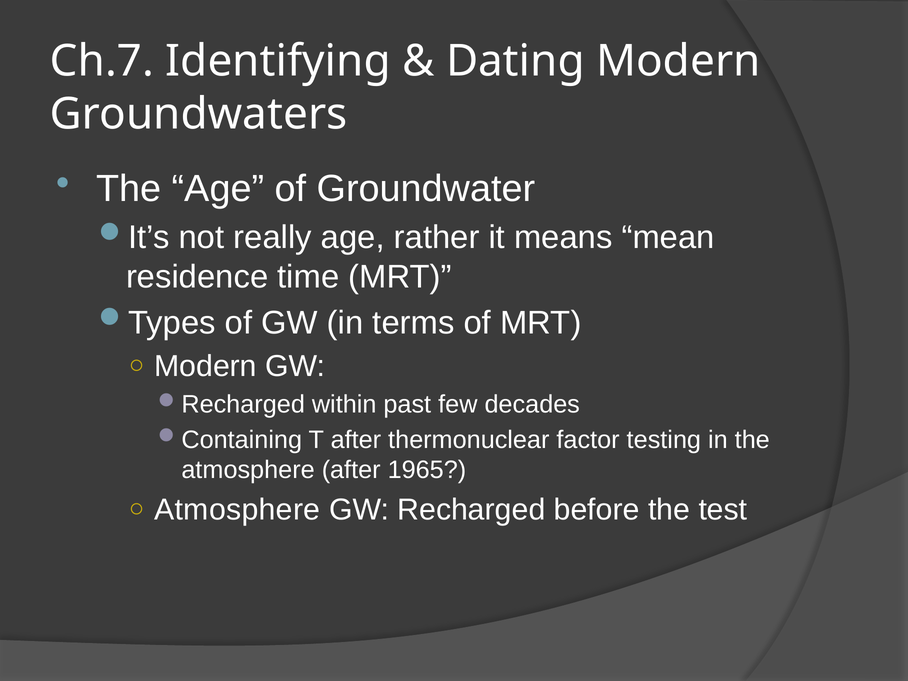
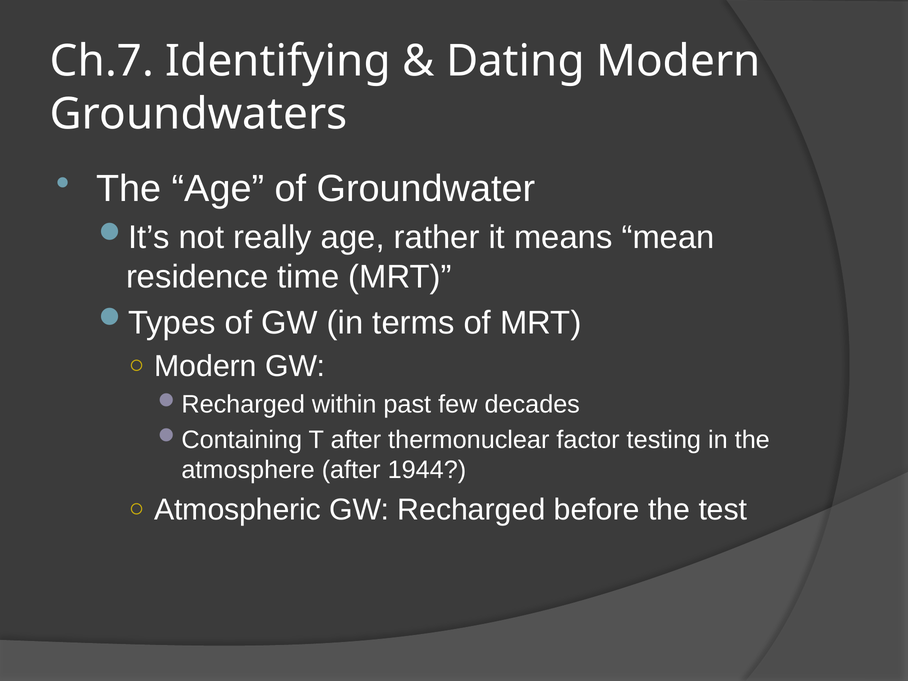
1965: 1965 -> 1944 (427, 470)
Atmosphere: Atmosphere -> Atmospheric (238, 510)
